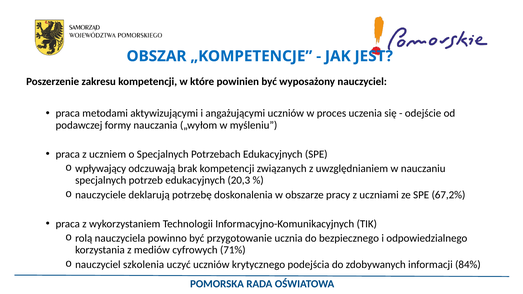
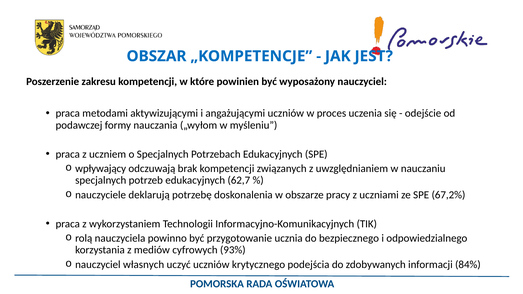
20,3: 20,3 -> 62,7 (239, 180)
71%: 71% -> 93% (233, 250)
szkolenia: szkolenia -> własnych (144, 265)
